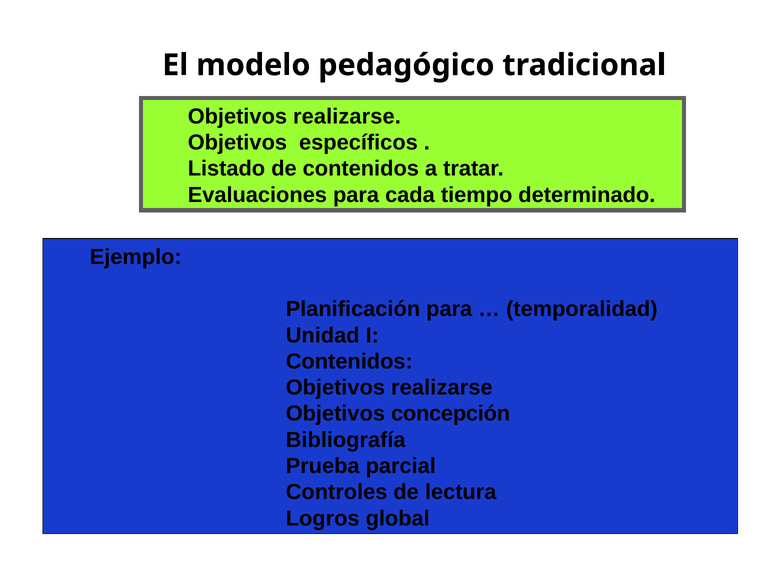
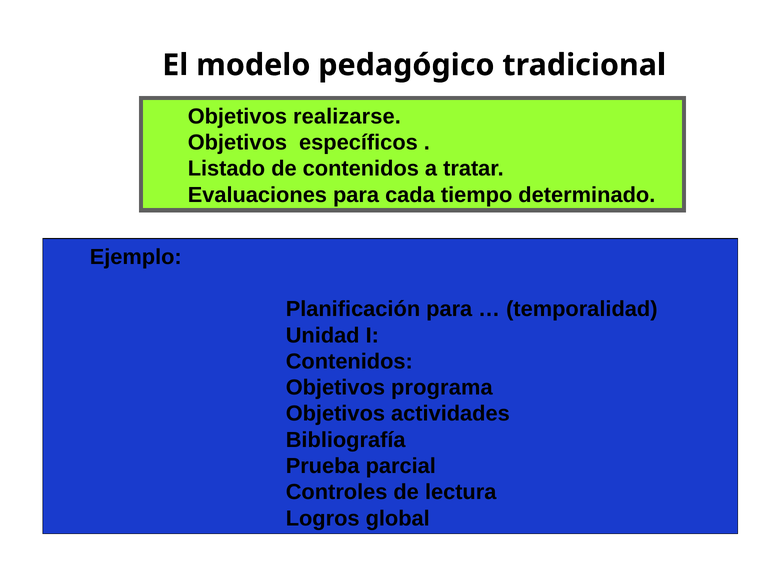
realizarse: realizarse -> programa (442, 388)
concepción: concepción -> actividades (450, 414)
